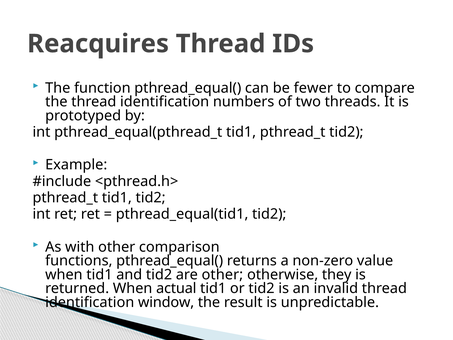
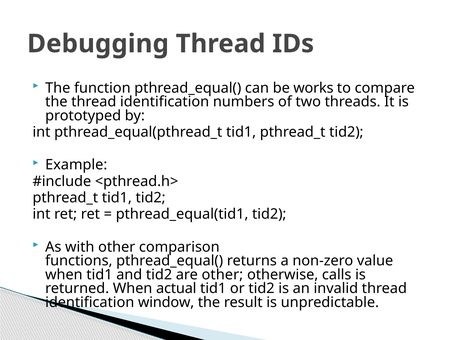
Reacquires: Reacquires -> Debugging (98, 44)
fewer: fewer -> works (313, 88)
they: they -> calls (337, 274)
